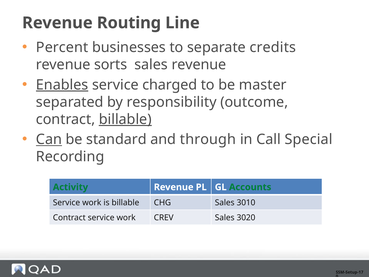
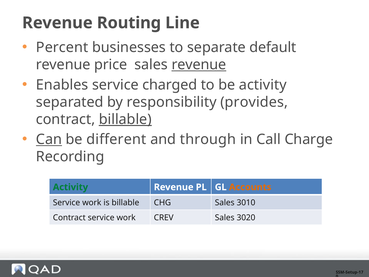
credits: credits -> default (273, 47)
sorts: sorts -> price (111, 65)
revenue underline: none -> present (199, 65)
Enables underline: present -> none (62, 85)
be master: master -> activity (263, 85)
outcome: outcome -> provides (254, 102)
standard: standard -> different (116, 139)
Special: Special -> Charge (309, 139)
Accounts colour: green -> orange (250, 187)
